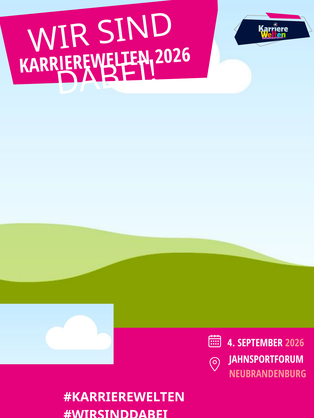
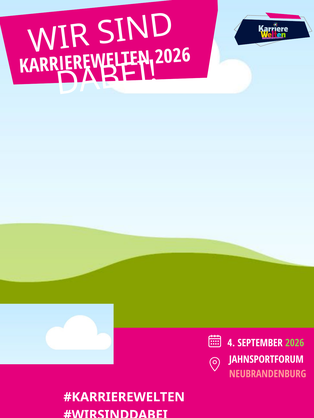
2026 colour: pink -> light green (295, 344)
